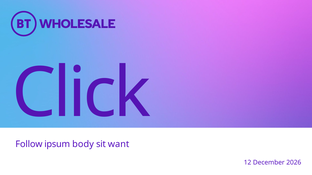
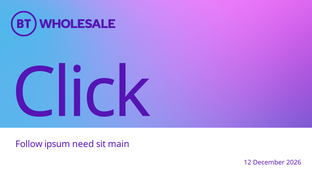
body: body -> need (83, 145)
want: want -> main (119, 145)
